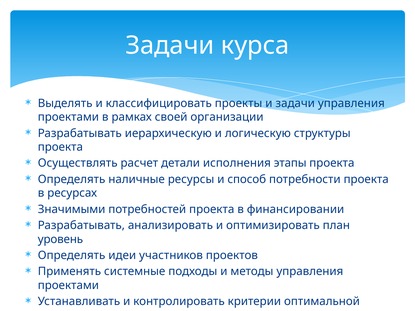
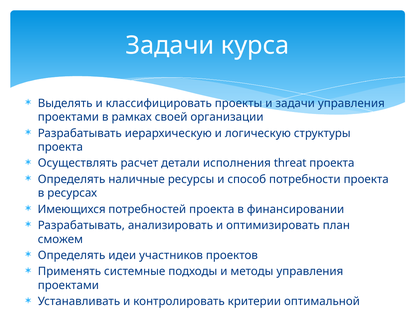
этапы: этапы -> threat (290, 163)
Значимыми: Значимыми -> Имеющихся (72, 209)
уровень: уровень -> сможем (60, 239)
